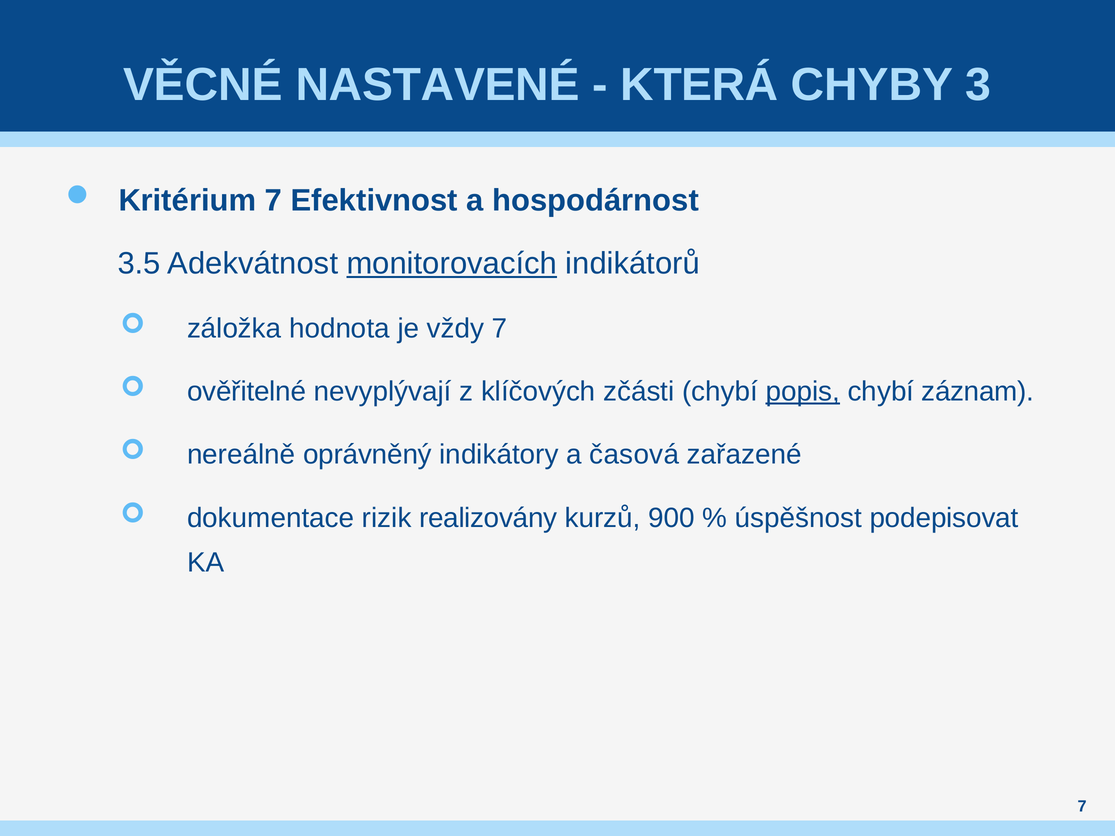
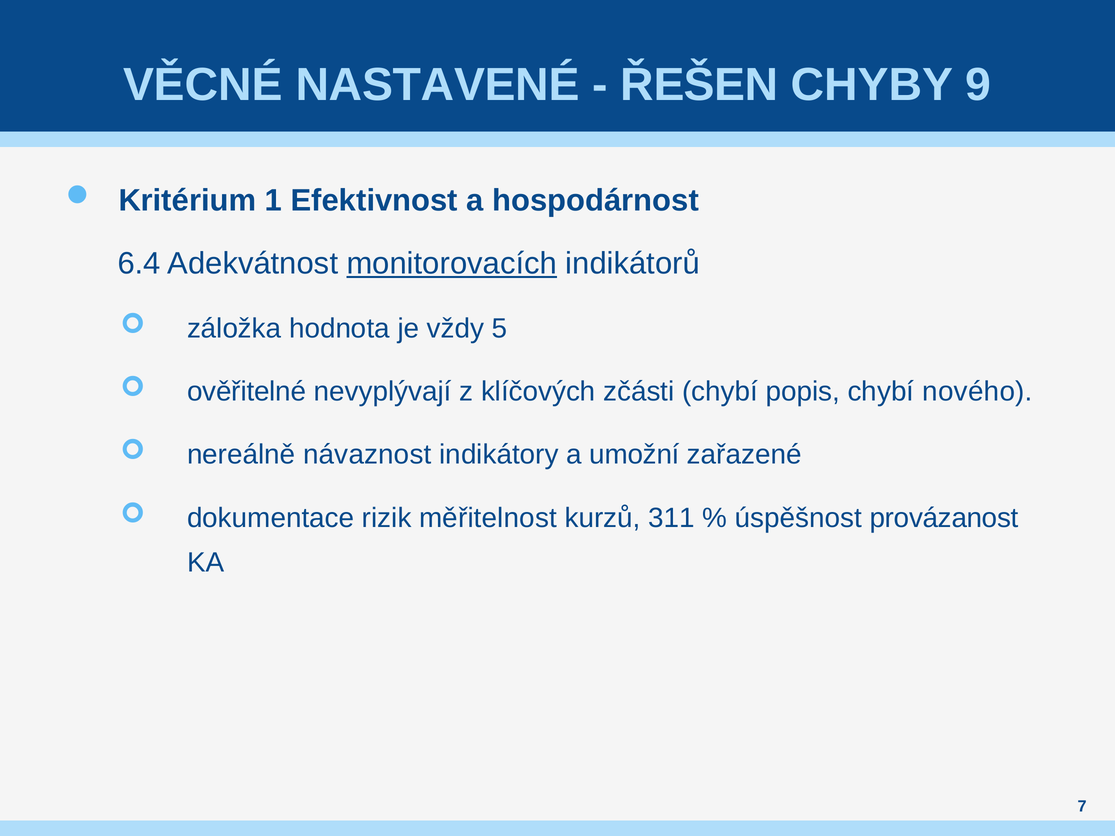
KTERÁ: KTERÁ -> ŘEŠEN (699, 85)
3: 3 -> 9 (978, 85)
Kritérium 7: 7 -> 1 (273, 200)
3.5: 3.5 -> 6.4 (139, 264)
vždy 7: 7 -> 5 (500, 329)
popis underline: present -> none (803, 392)
záznam: záznam -> nového (977, 392)
oprávněný: oprávněný -> návaznost (367, 455)
časová: časová -> umožní (635, 455)
realizovány: realizovány -> měřitelnost (488, 518)
900: 900 -> 311 (671, 518)
podepisovat: podepisovat -> provázanost (944, 518)
